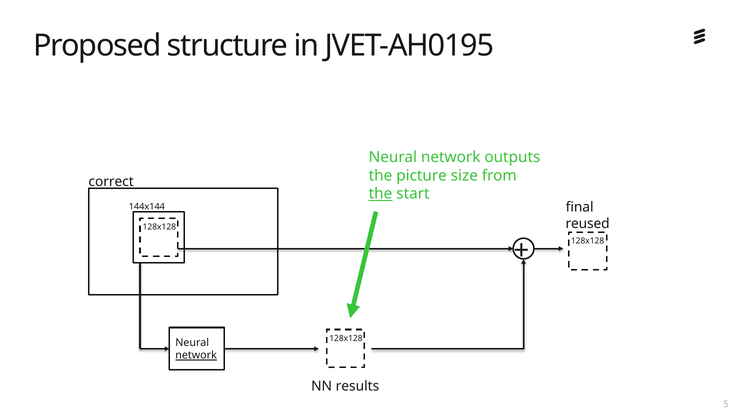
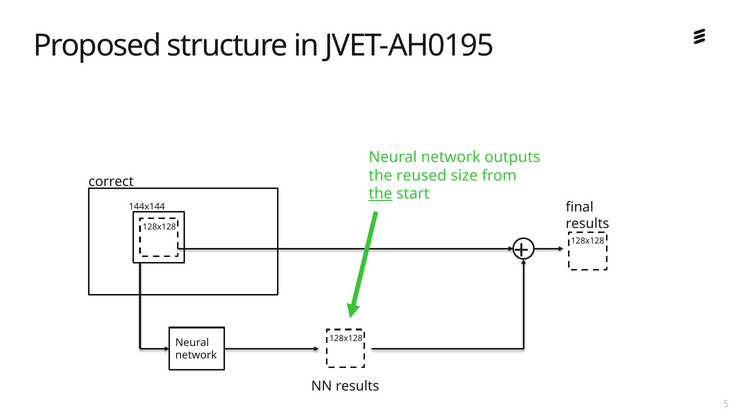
picture: picture -> reused (422, 175)
reused: reused -> results (587, 224)
network underline: present -> none (196, 355)
